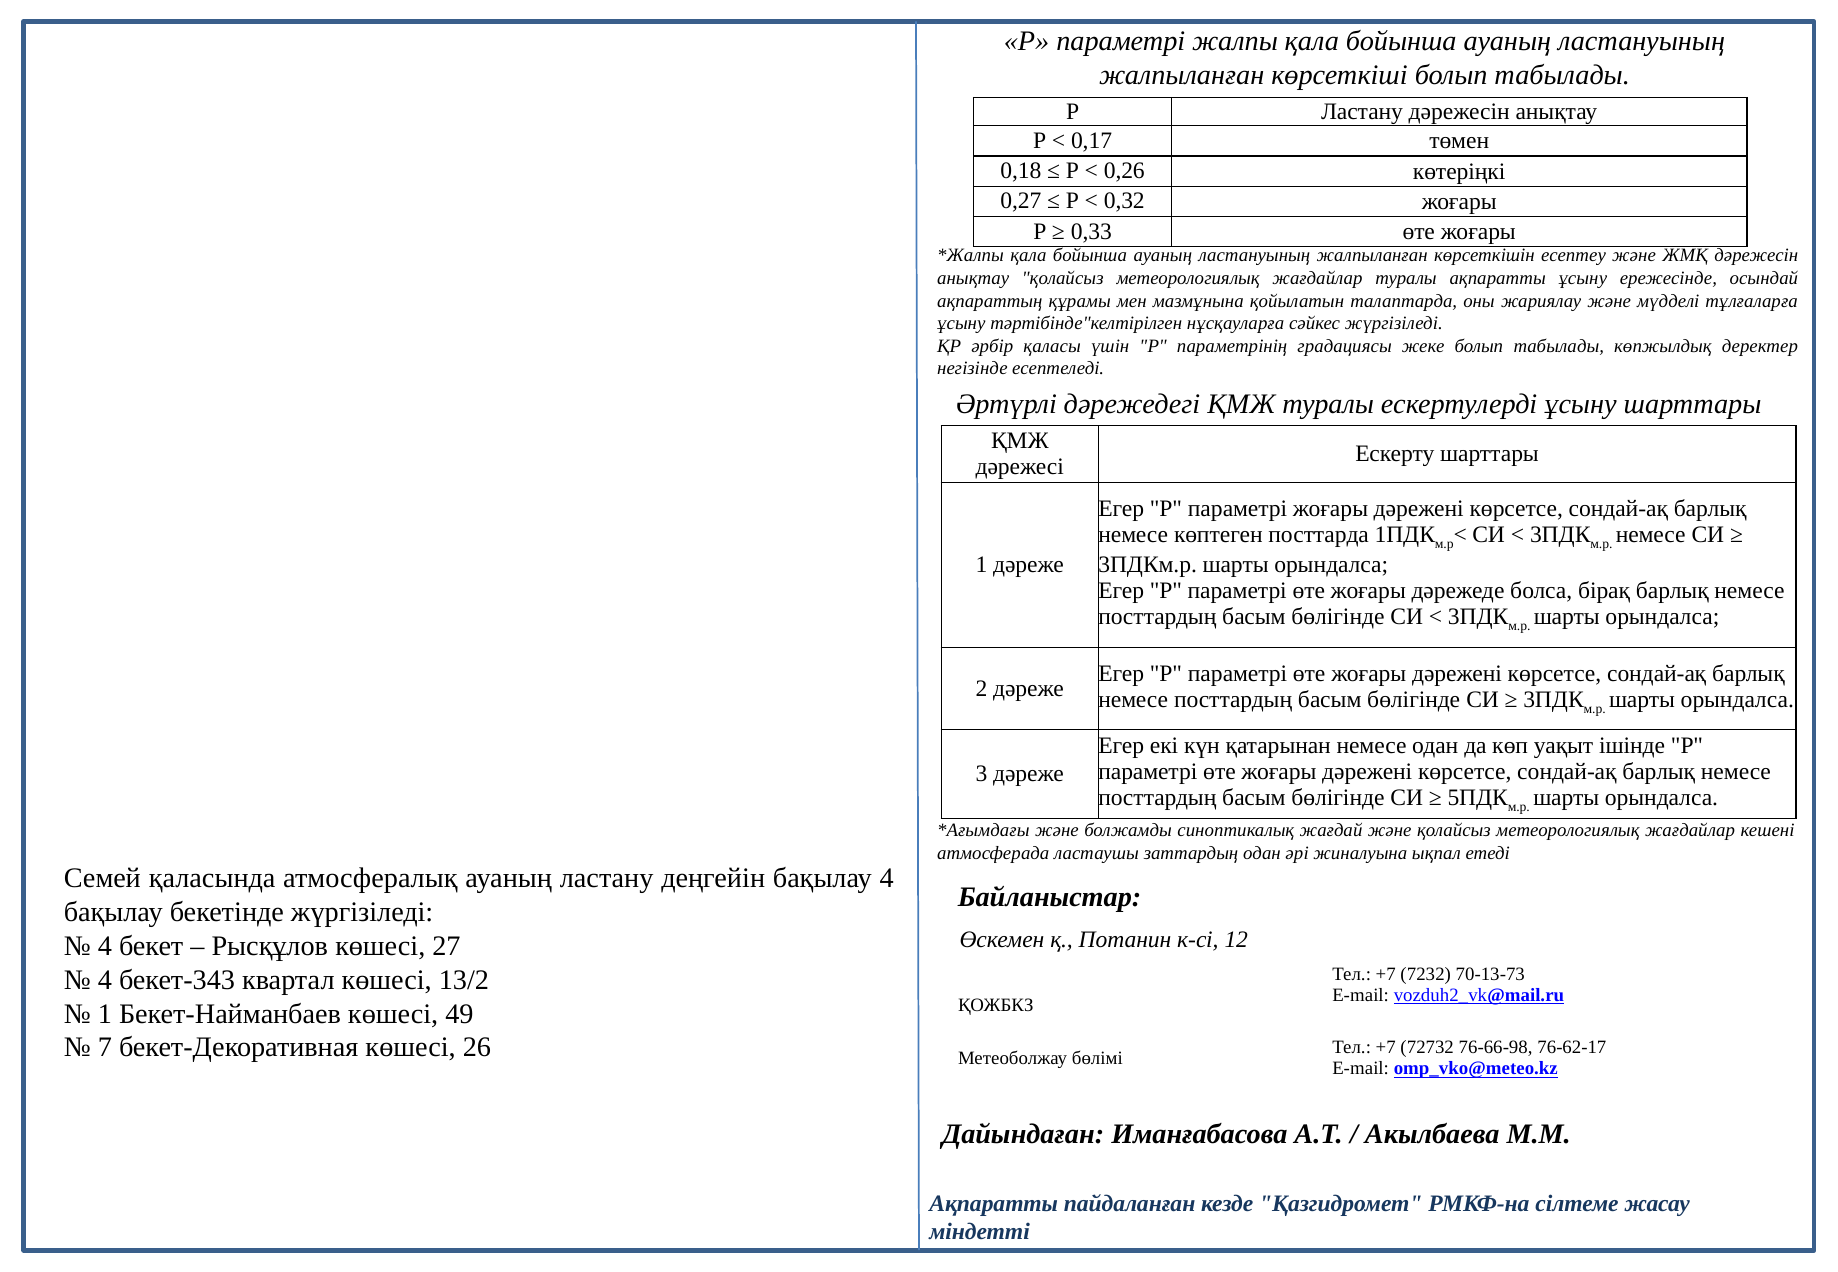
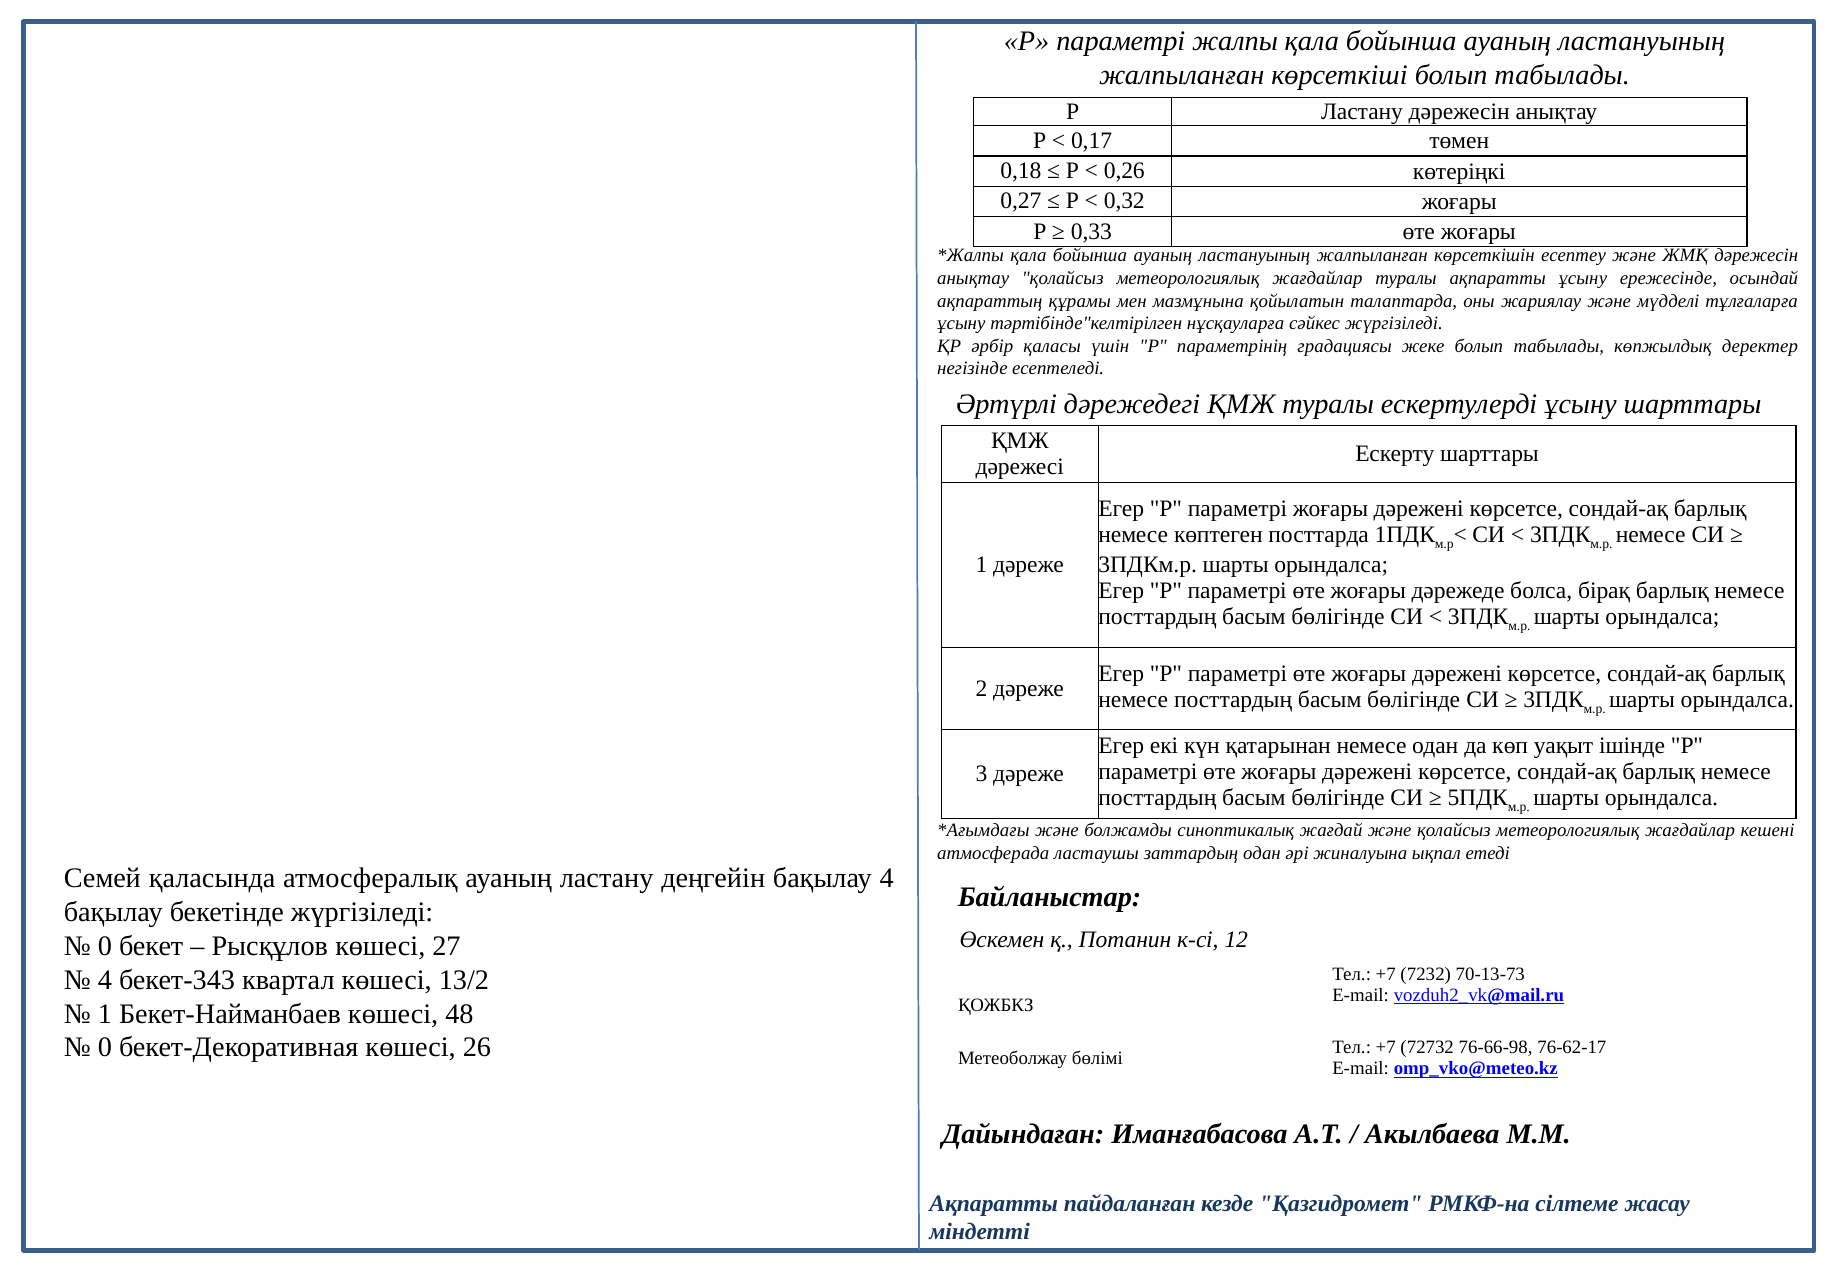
4: 4 -> 0 (105, 946)
49: 49 -> 48 (459, 1014)
7: 7 -> 0 (105, 1048)
